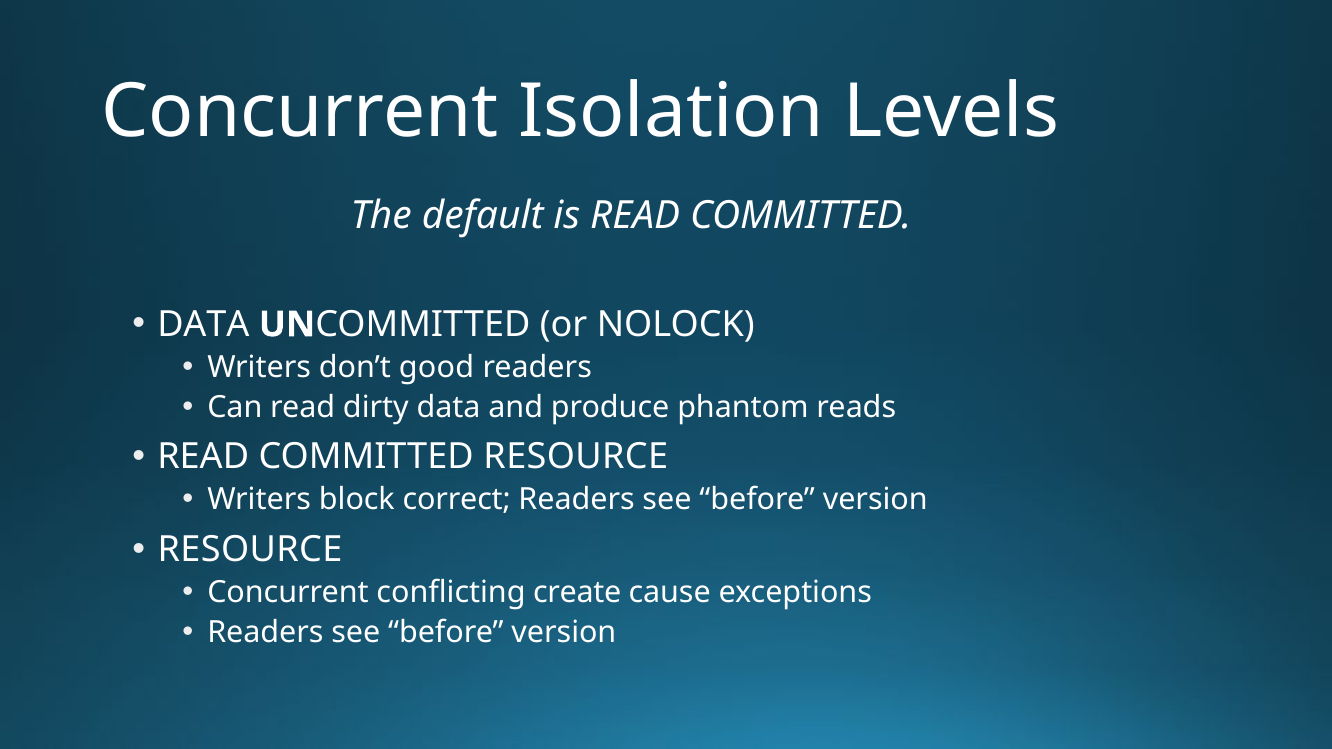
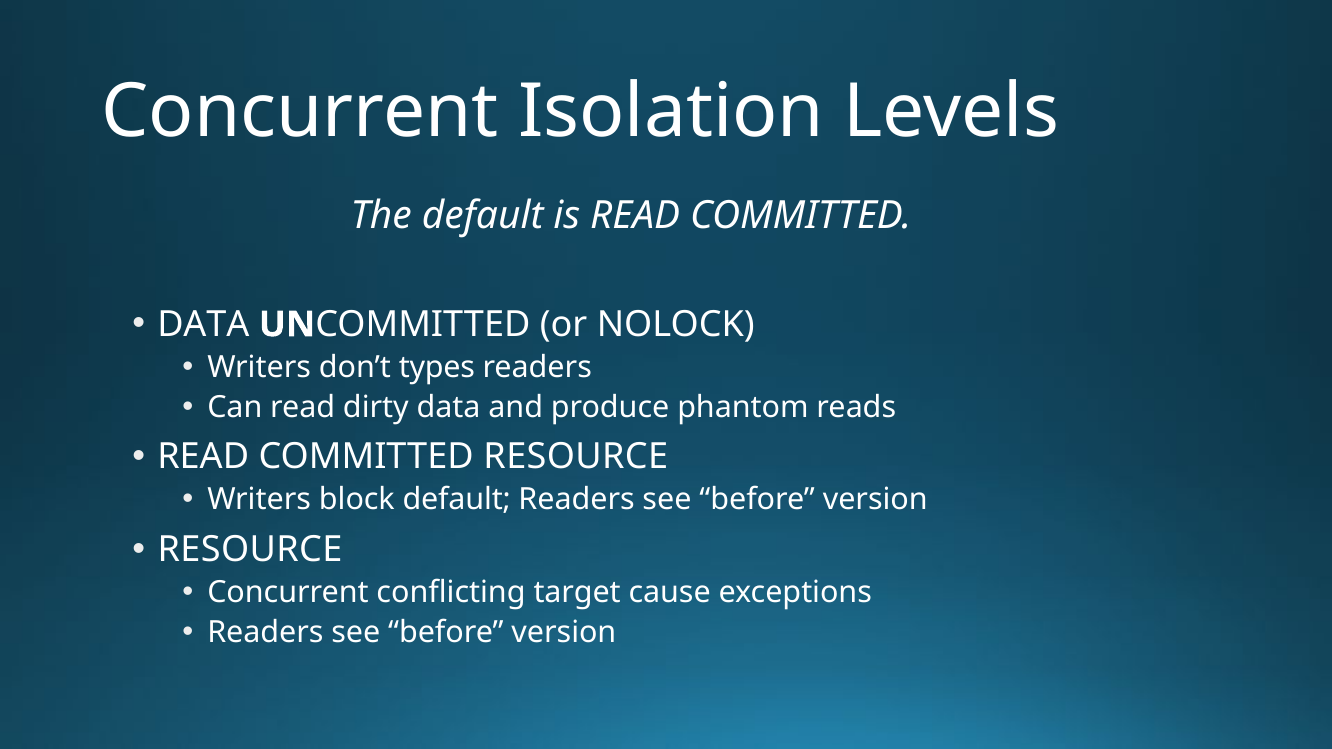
good: good -> types (437, 367)
block correct: correct -> default (457, 500)
create: create -> target (577, 593)
